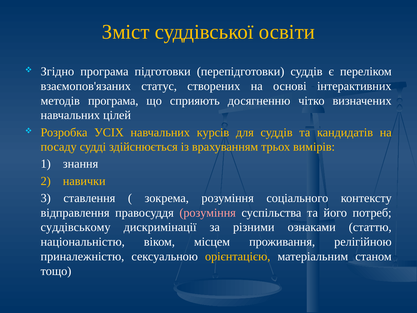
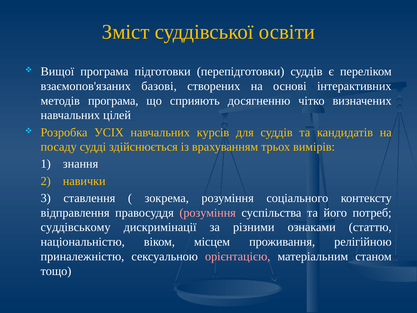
Згідно: Згідно -> Вищої (57, 71)
статус: статус -> базові (159, 86)
орієнтацією colour: yellow -> pink (238, 256)
